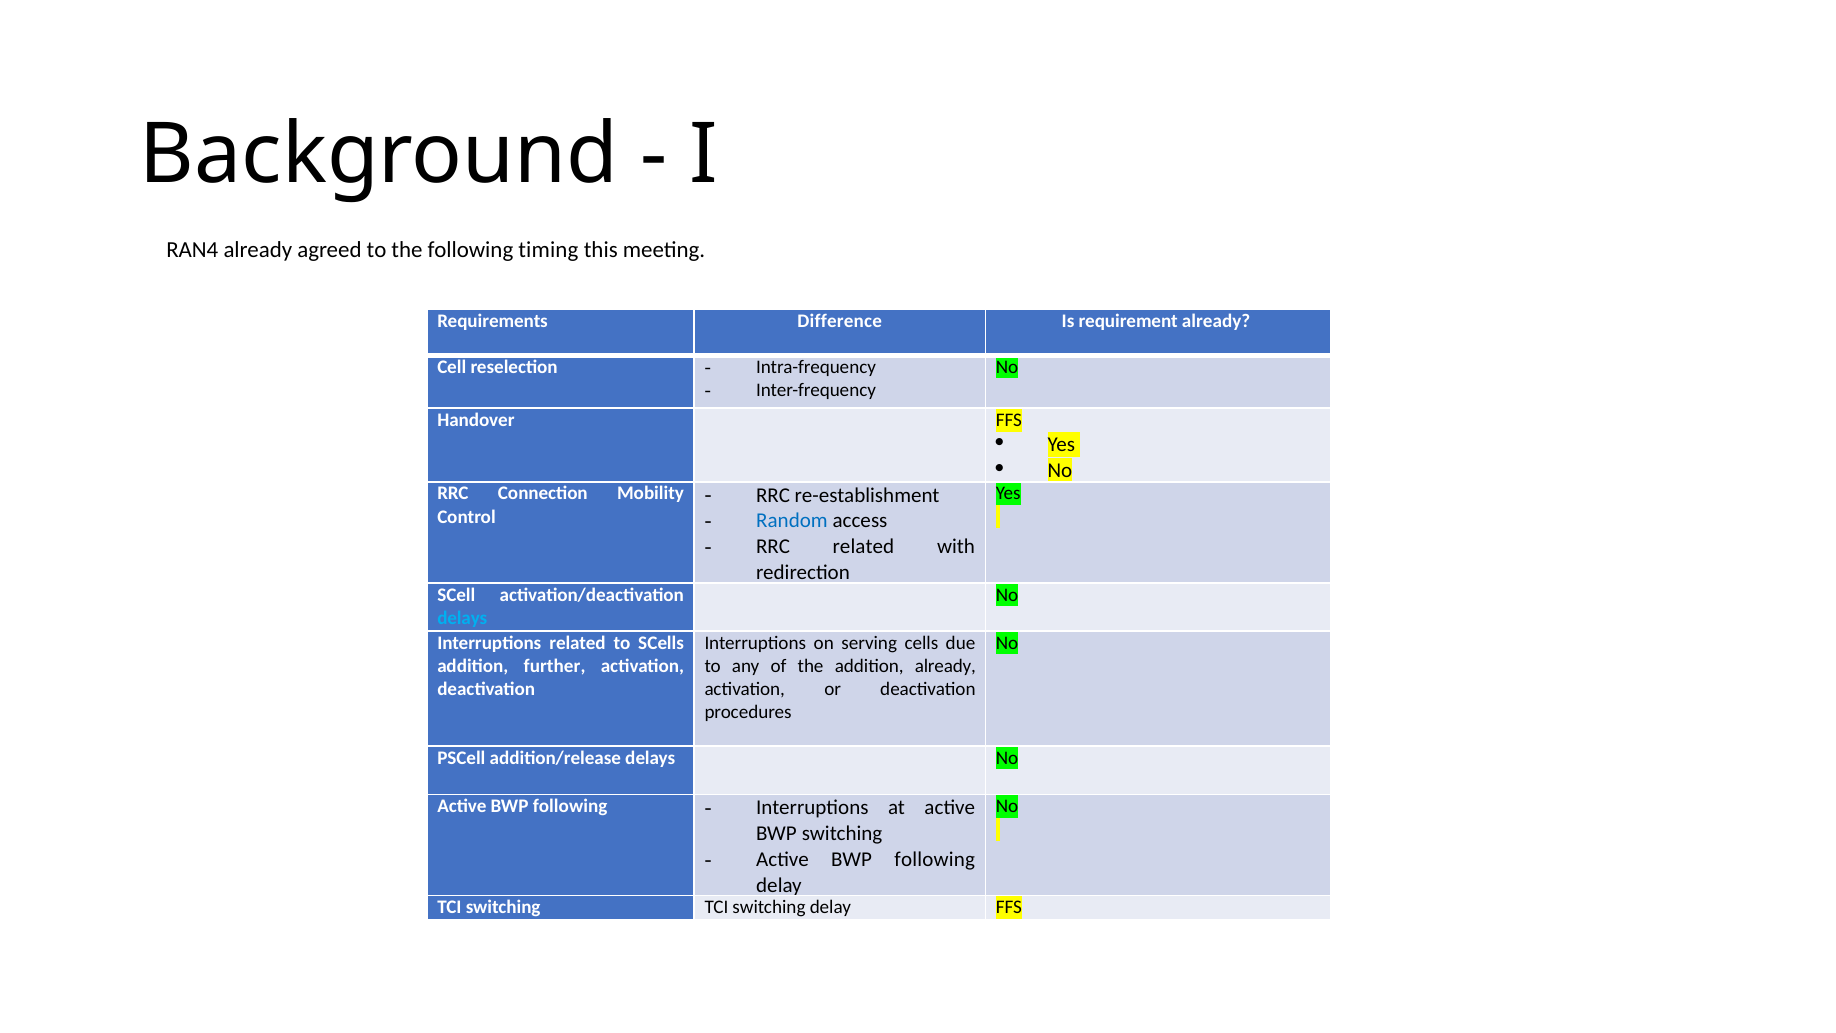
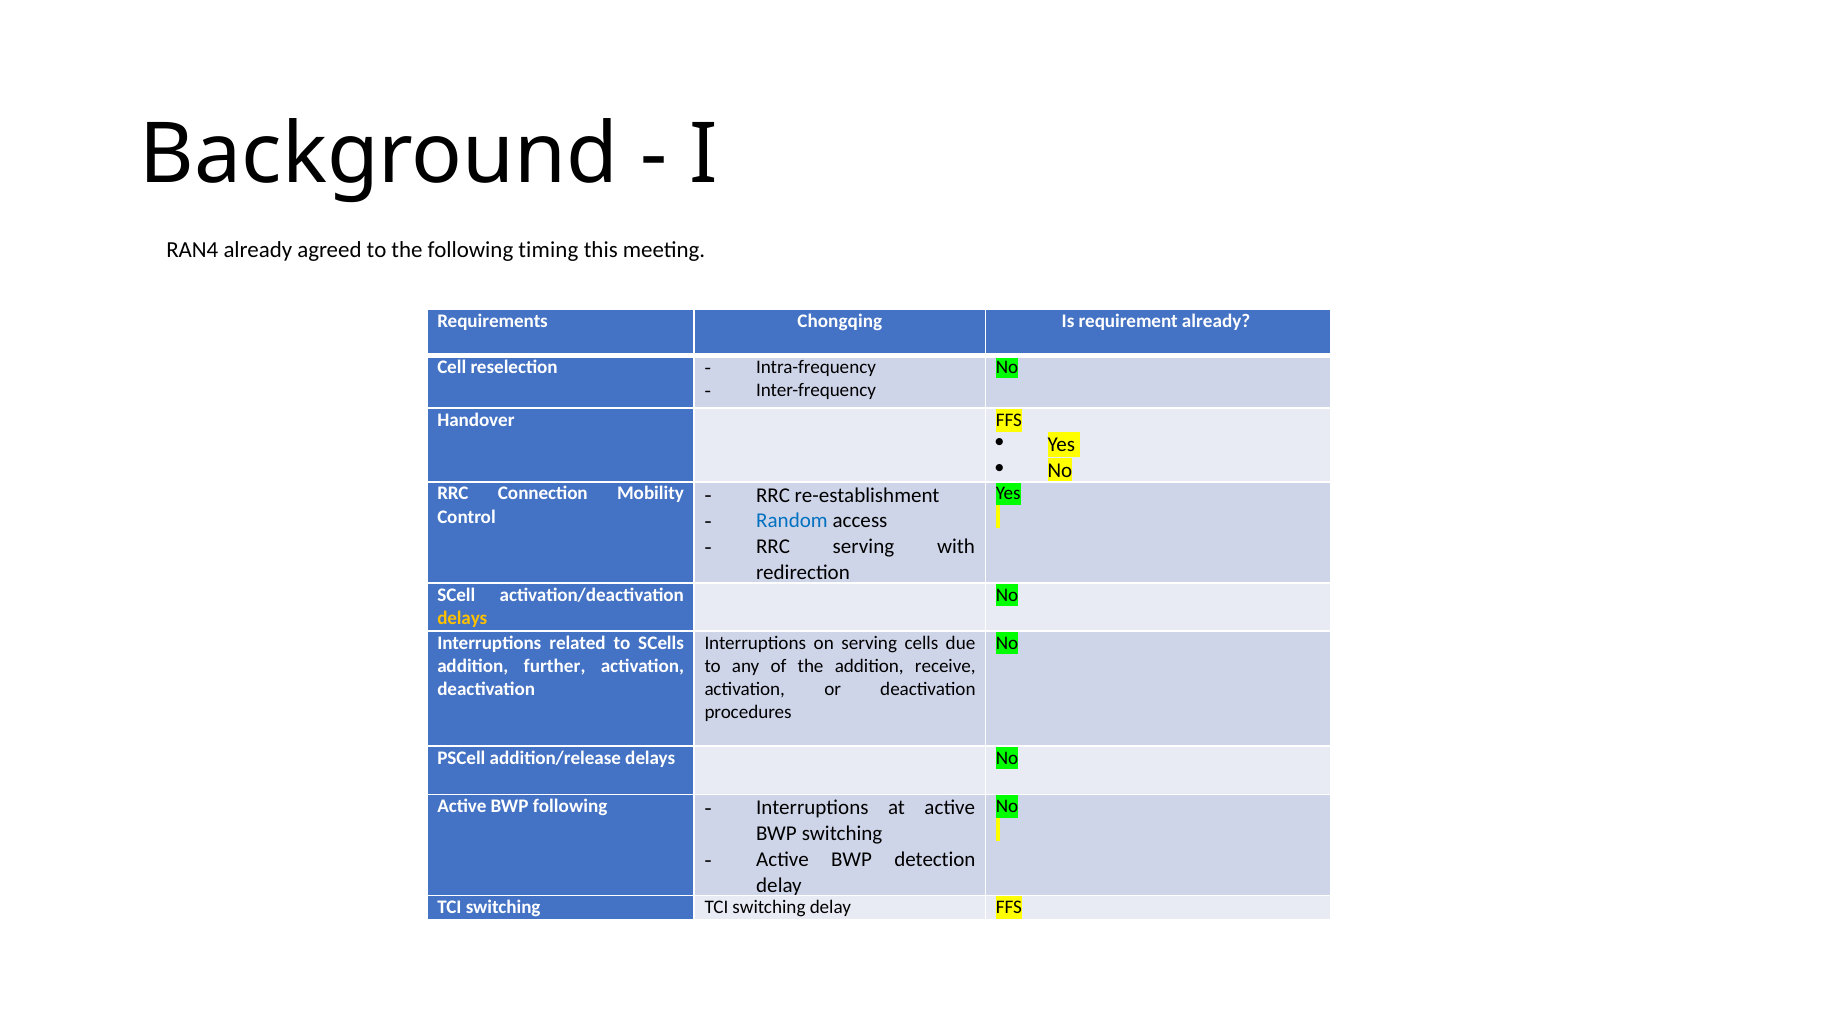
Difference: Difference -> Chongqing (840, 321)
RRC related: related -> serving (863, 547)
delays colour: light blue -> yellow (462, 618)
addition already: already -> receive (945, 666)
following: following -> detection (935, 859)
